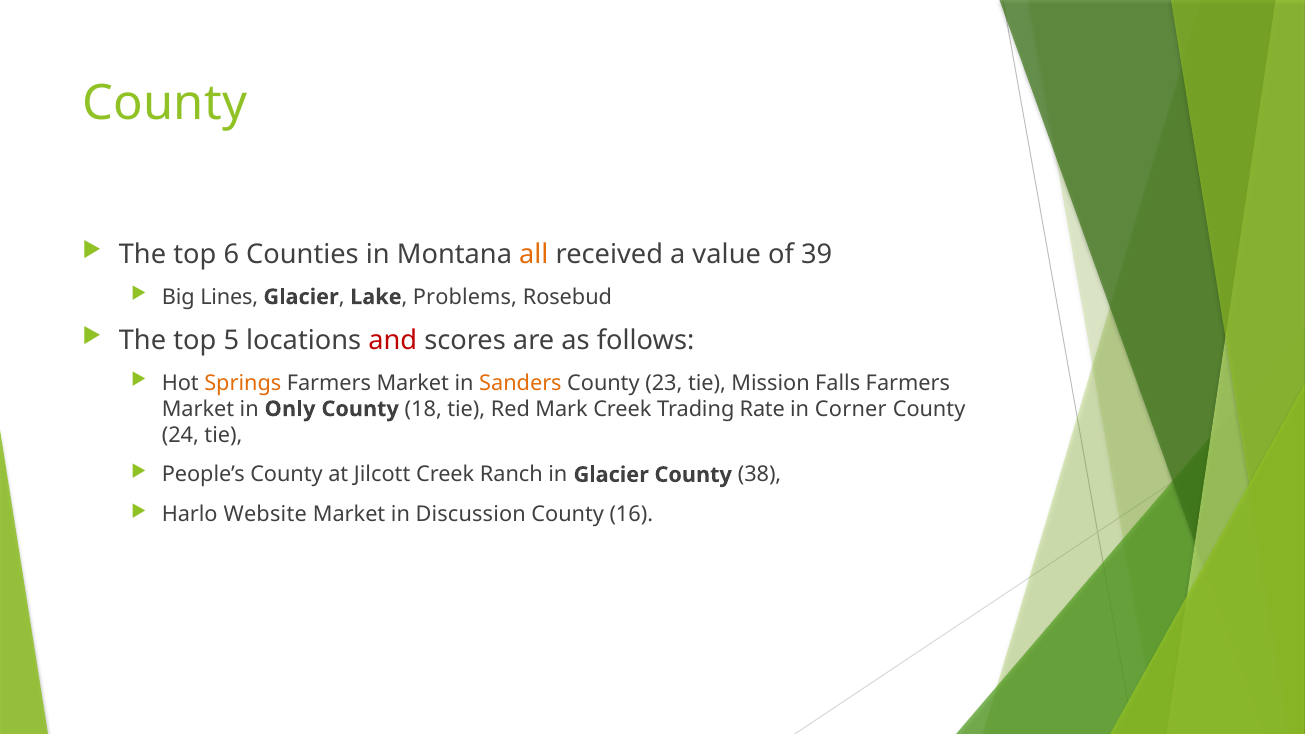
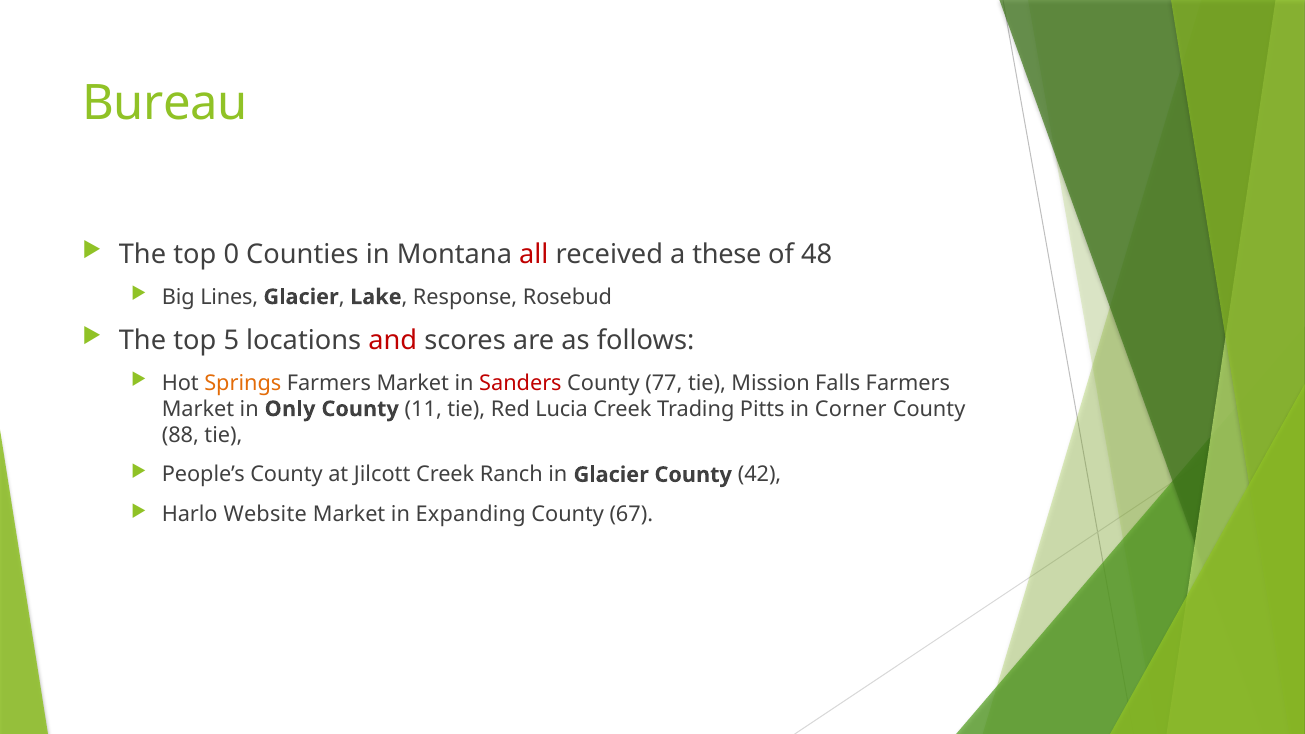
County: County -> Bureau (165, 103)
6: 6 -> 0 (231, 254)
all colour: orange -> red (534, 254)
value: value -> these (727, 254)
39: 39 -> 48 (817, 254)
Problems: Problems -> Response (465, 297)
Sanders colour: orange -> red (520, 383)
23: 23 -> 77 (664, 383)
18: 18 -> 11 (423, 409)
Mark: Mark -> Lucia (562, 409)
Rate: Rate -> Pitts (762, 409)
24: 24 -> 88 (180, 435)
38: 38 -> 42 (760, 475)
Discussion: Discussion -> Expanding (471, 514)
16: 16 -> 67 (631, 514)
